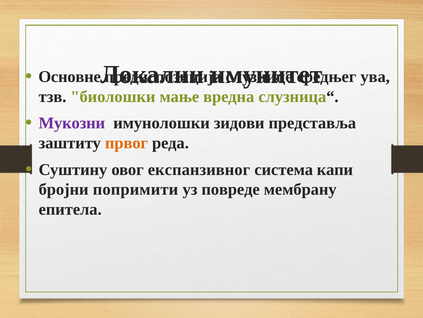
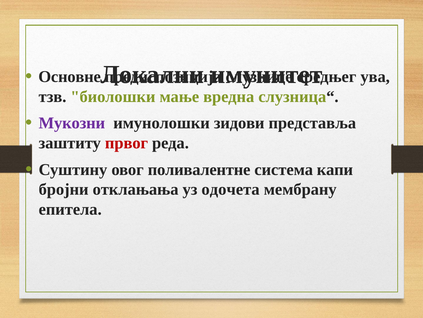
првог colour: orange -> red (126, 143)
експанзивног: експанзивног -> поливалентне (199, 169)
попримити: попримити -> отклањања (136, 189)
повреде: повреде -> одочета (231, 189)
